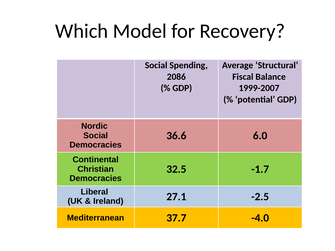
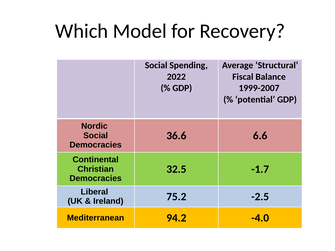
2086: 2086 -> 2022 (176, 77)
6.0: 6.0 -> 6.6 (260, 136)
27.1: 27.1 -> 75.2 (176, 197)
37.7: 37.7 -> 94.2 (176, 218)
